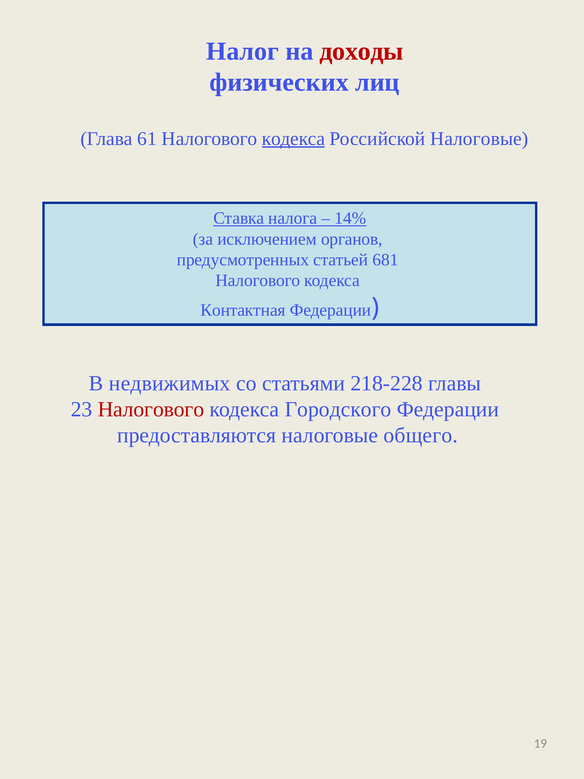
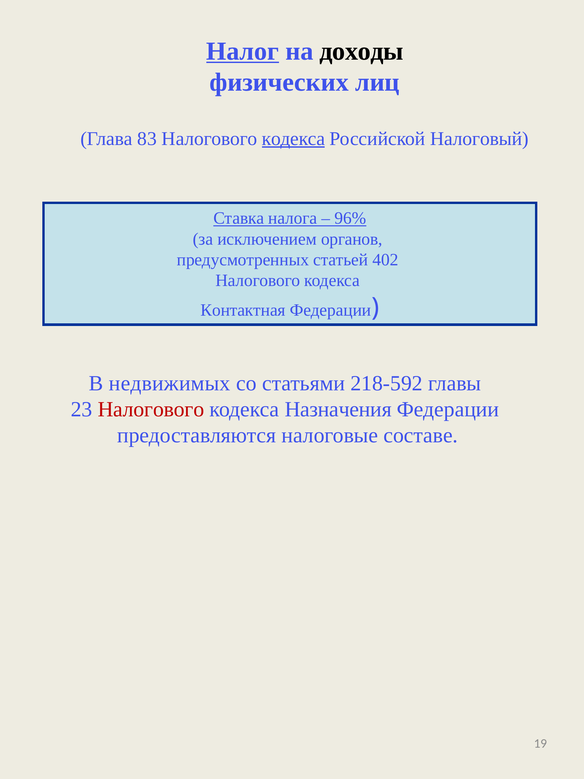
Налог underline: none -> present (243, 51)
доходы colour: red -> black (361, 51)
61: 61 -> 83 (147, 139)
Российской Налоговые: Налоговые -> Налоговый (479, 139)
14%: 14% -> 96% (350, 218)
681: 681 -> 402 (385, 260)
218-228: 218-228 -> 218-592 (387, 383)
Городского: Городского -> Назначения (338, 409)
общего: общего -> составе (421, 435)
